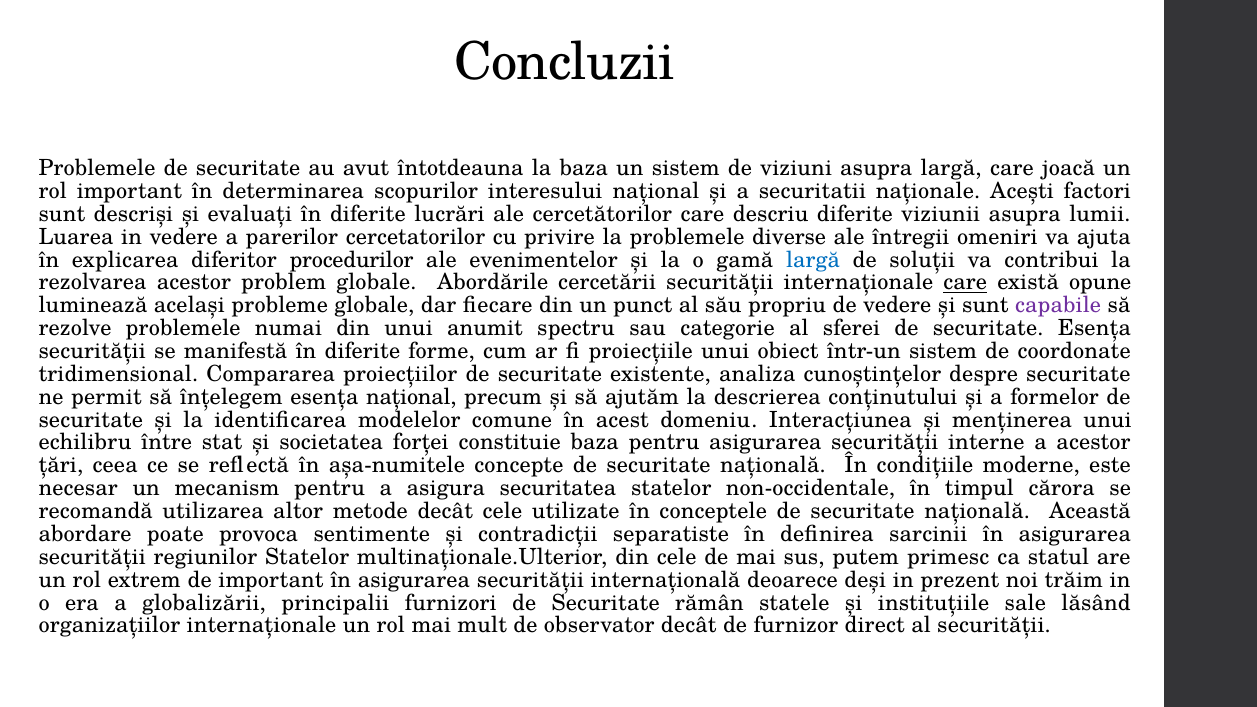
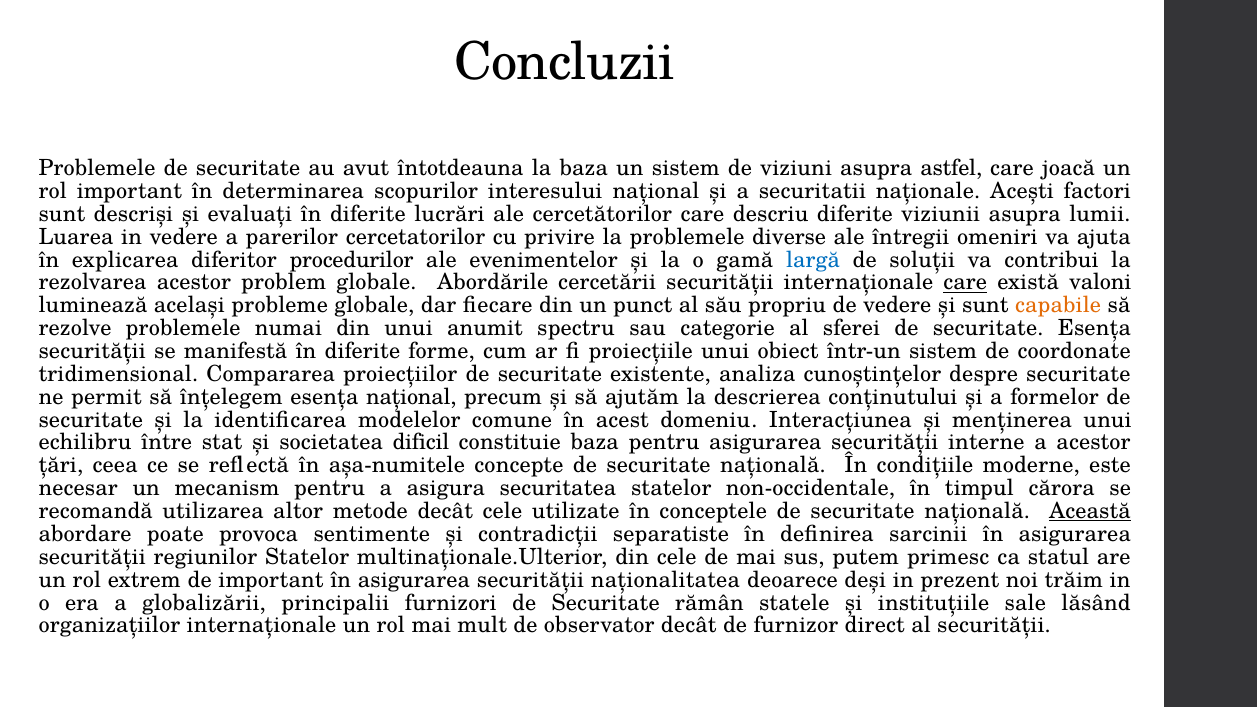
asupra largă: largă -> astfel (951, 168)
opune: opune -> valoni (1100, 283)
capabile colour: purple -> orange (1058, 305)
forței: forței -> dificil (421, 443)
Această underline: none -> present (1090, 511)
internațională: internațională -> naționalitatea (665, 580)
